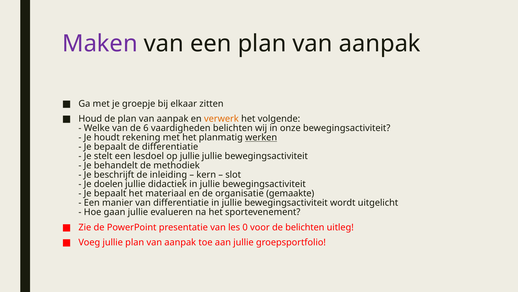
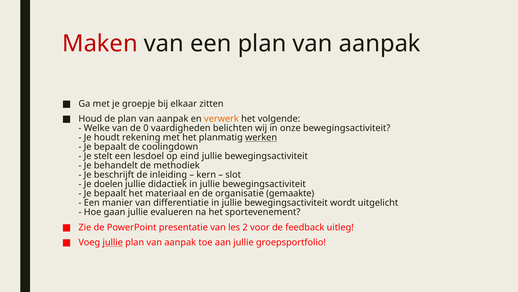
Maken colour: purple -> red (100, 44)
6: 6 -> 0 (146, 128)
de differentiatie: differentiatie -> coolingdown (170, 147)
op jullie: jullie -> eind (190, 156)
0: 0 -> 2 (245, 227)
de belichten: belichten -> feedback (305, 227)
jullie underline: none -> present (113, 242)
